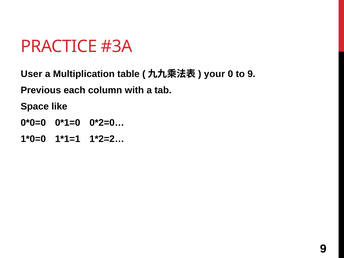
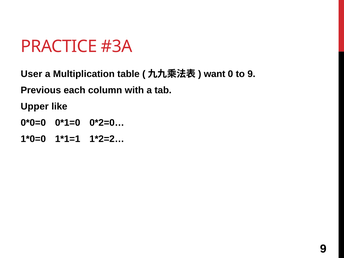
your: your -> want (215, 74)
Space: Space -> Upper (35, 107)
